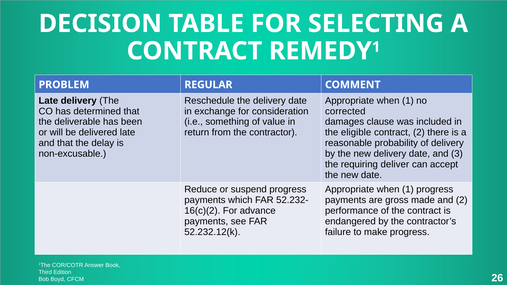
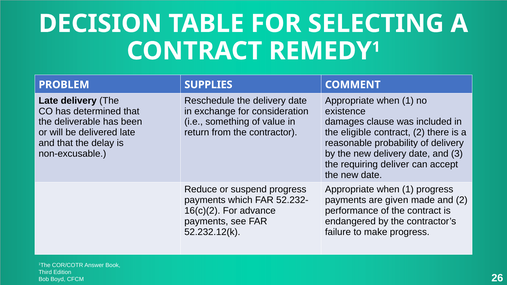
REGULAR: REGULAR -> SUPPLIES (208, 85)
corrected: corrected -> existence (345, 111)
gross: gross -> given (397, 200)
